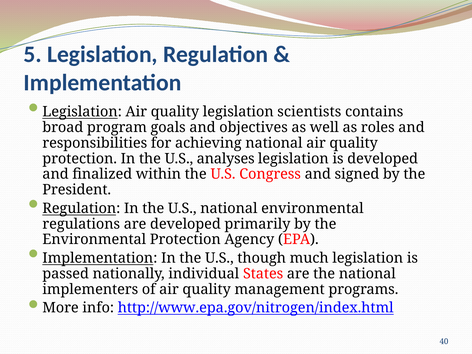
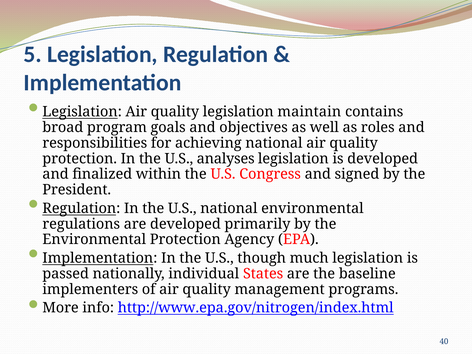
scientists: scientists -> maintain (309, 112)
the national: national -> baseline (367, 274)
